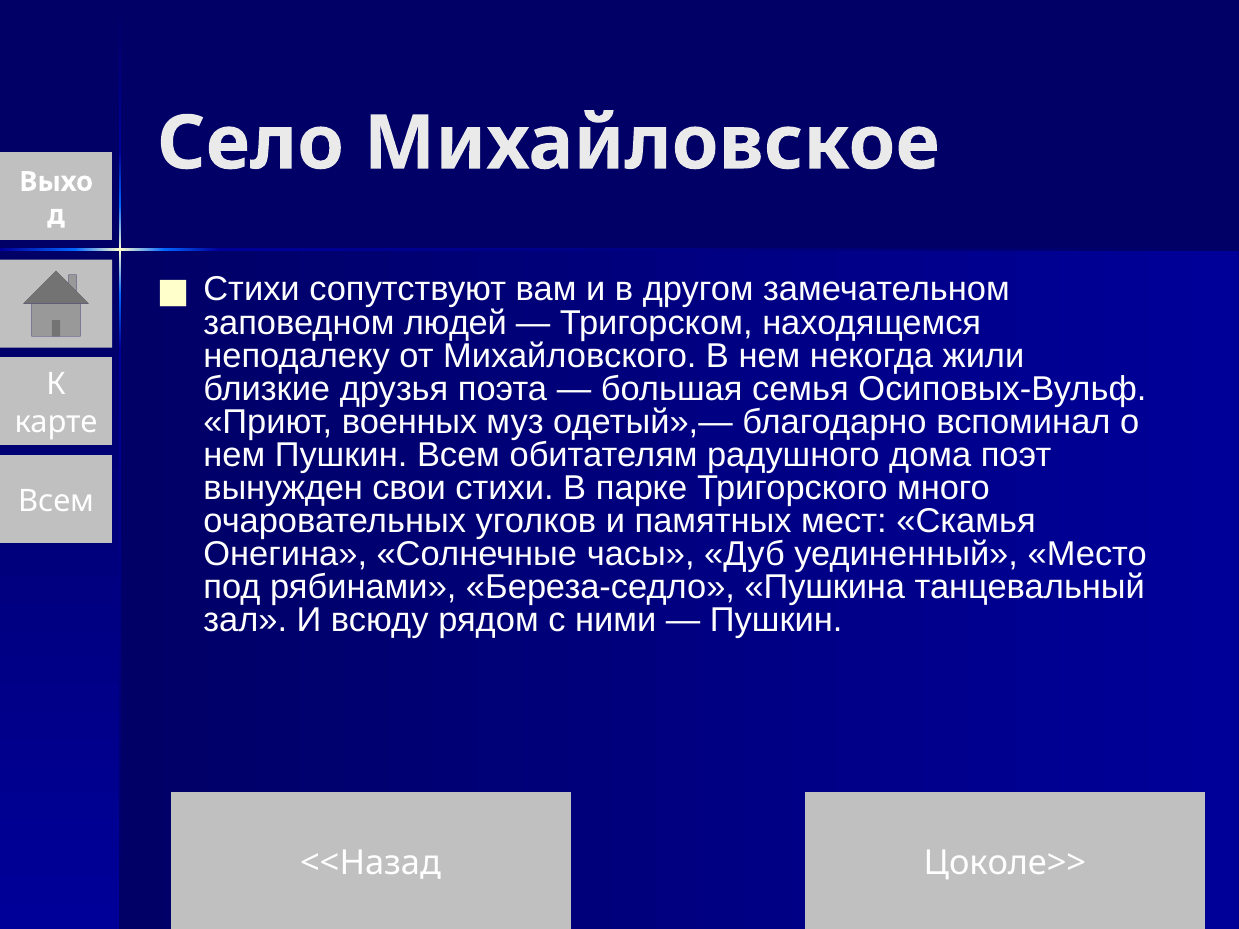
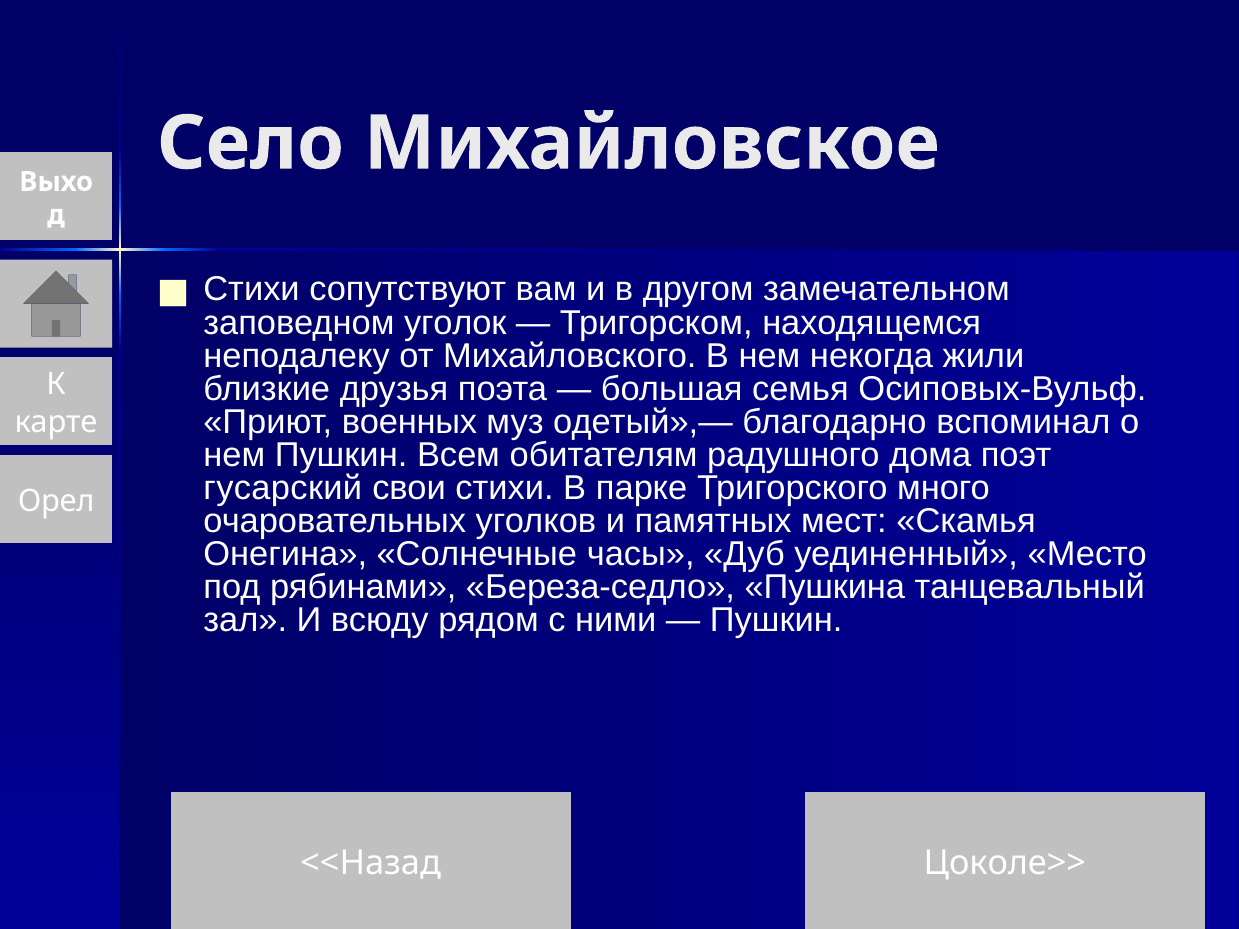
людей: людей -> уголок (455, 323)
вынужден: вынужден -> гусарский (283, 488)
Всем: Всем -> Орел (56, 501)
